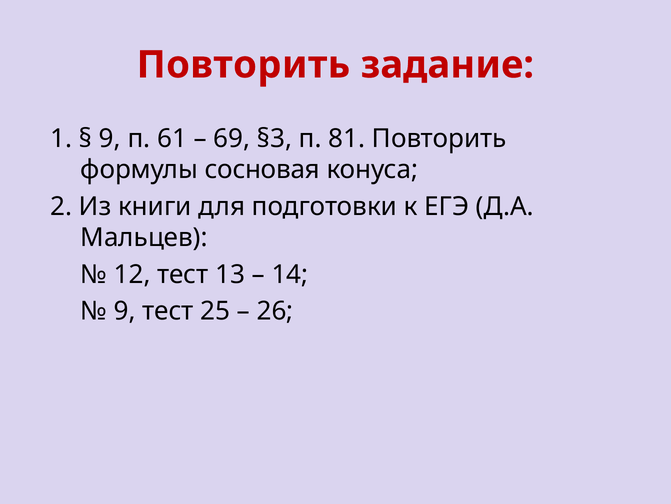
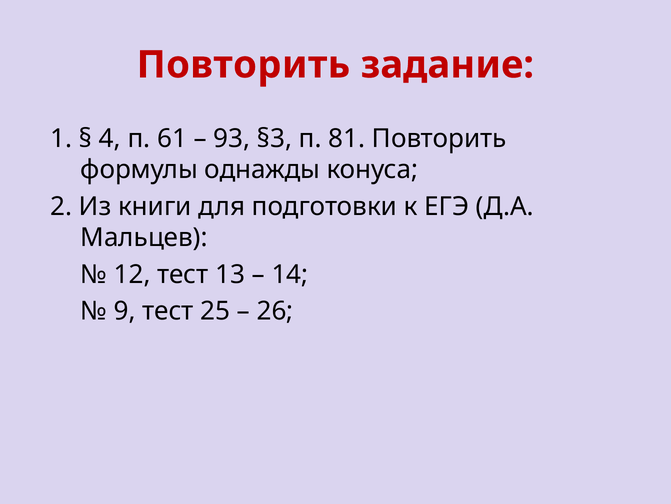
9: 9 -> 4 (110, 138)
69: 69 -> 93 (232, 138)
сосновая: сосновая -> однажды (262, 170)
